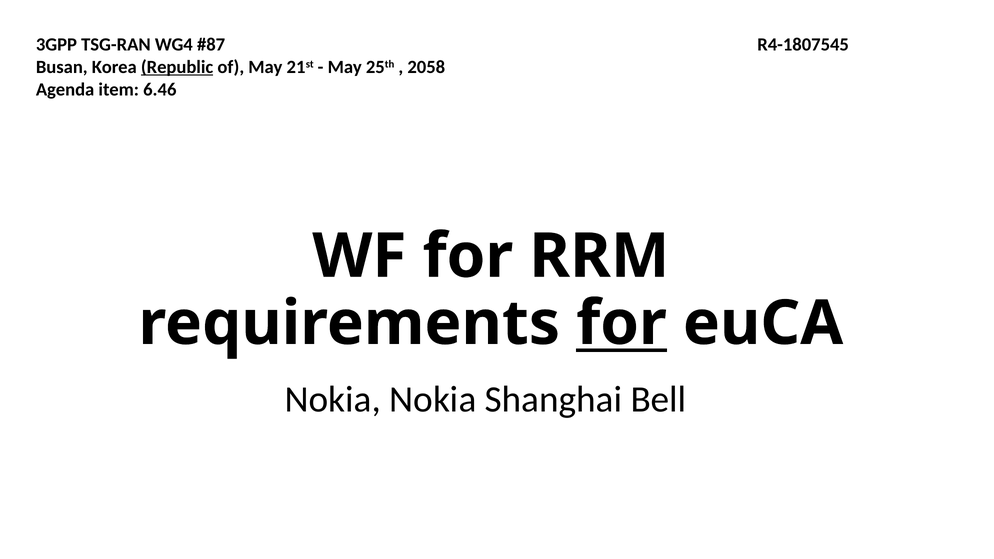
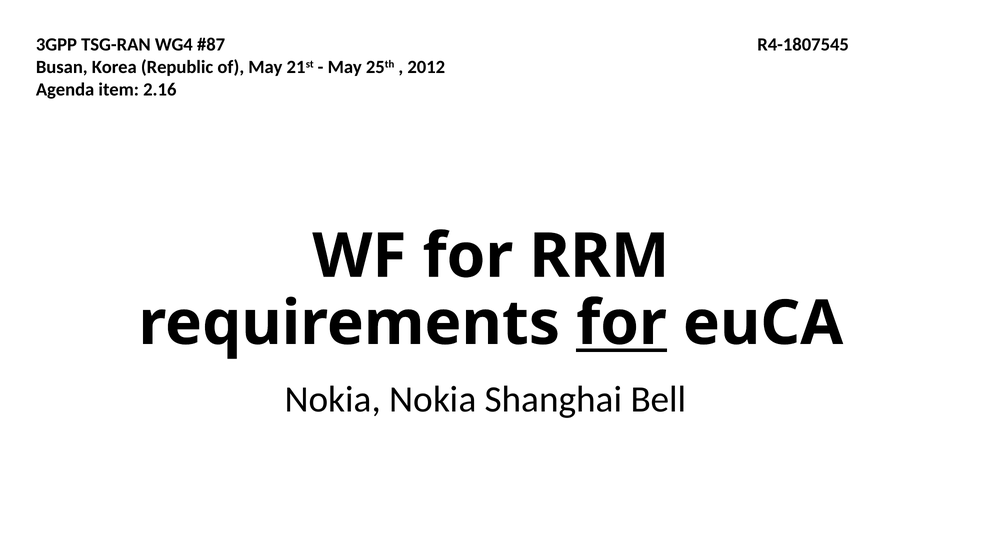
Republic underline: present -> none (177, 67)
2058: 2058 -> 2012 (426, 67)
6.46: 6.46 -> 2.16 (160, 89)
